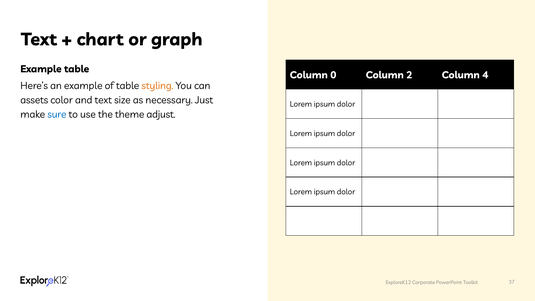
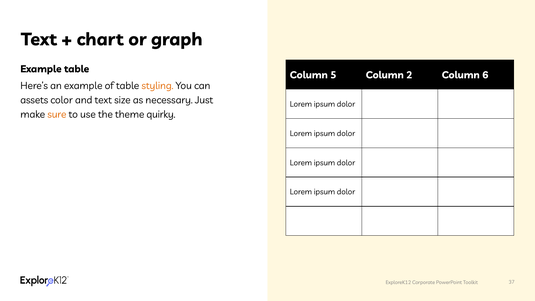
0: 0 -> 5 (333, 75)
4: 4 -> 6 (485, 75)
sure colour: blue -> orange (57, 115)
adjust: adjust -> quirky (161, 115)
